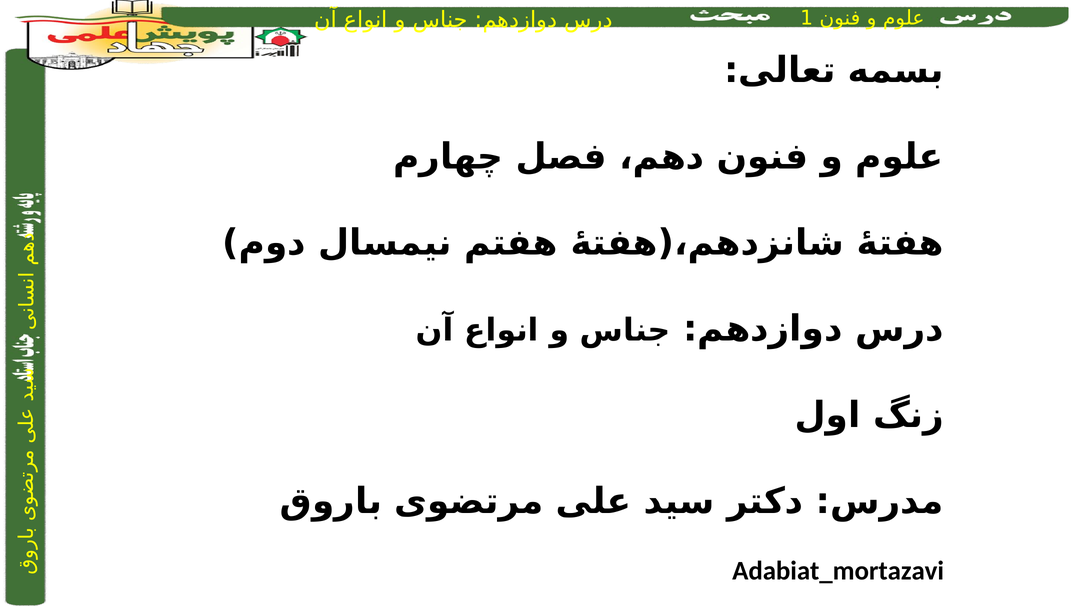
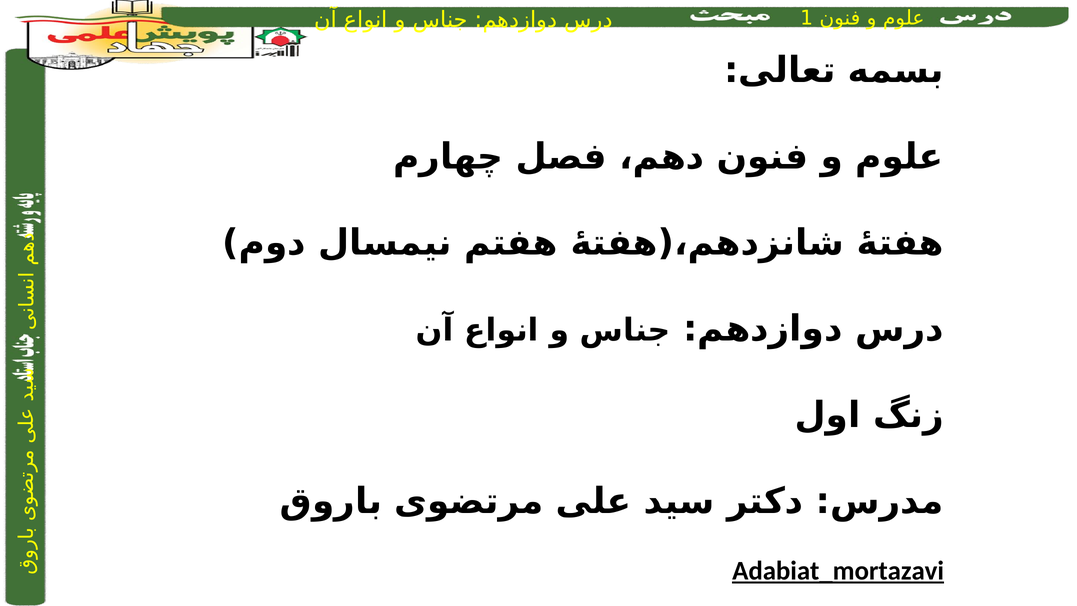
Adabiat_mortazavi underline: none -> present (838, 571)
